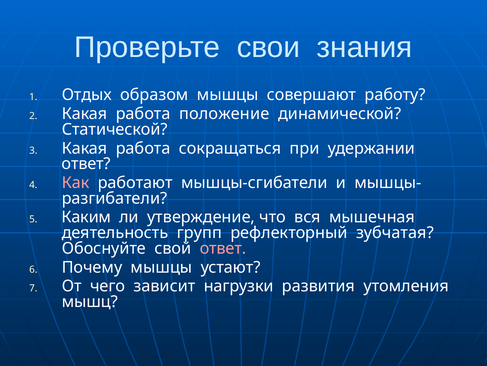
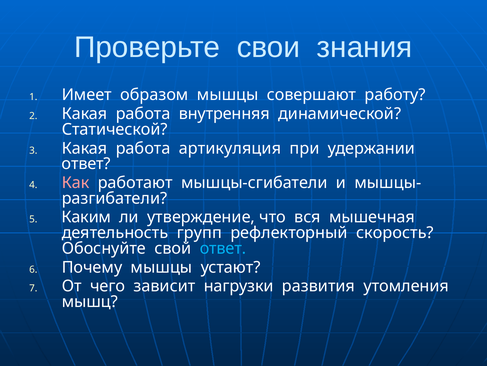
Отдых: Отдых -> Имеет (87, 95)
положение: положение -> внутренняя (224, 114)
сокращаться: сокращаться -> артикуляция (230, 148)
зубчатая: зубчатая -> скорость (395, 232)
ответ colour: pink -> light blue (223, 248)
